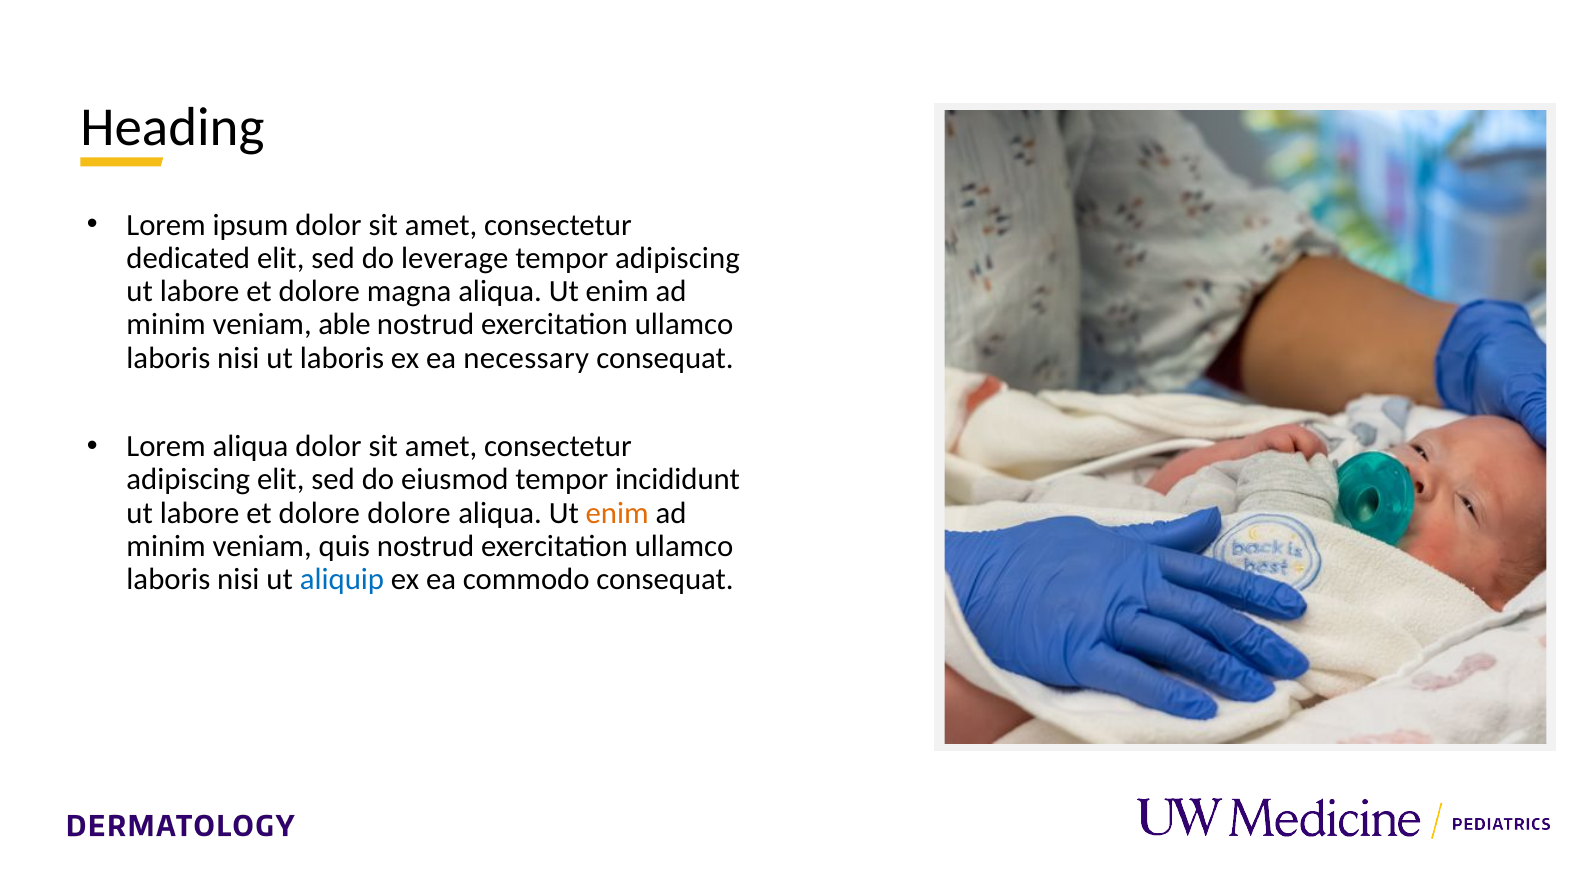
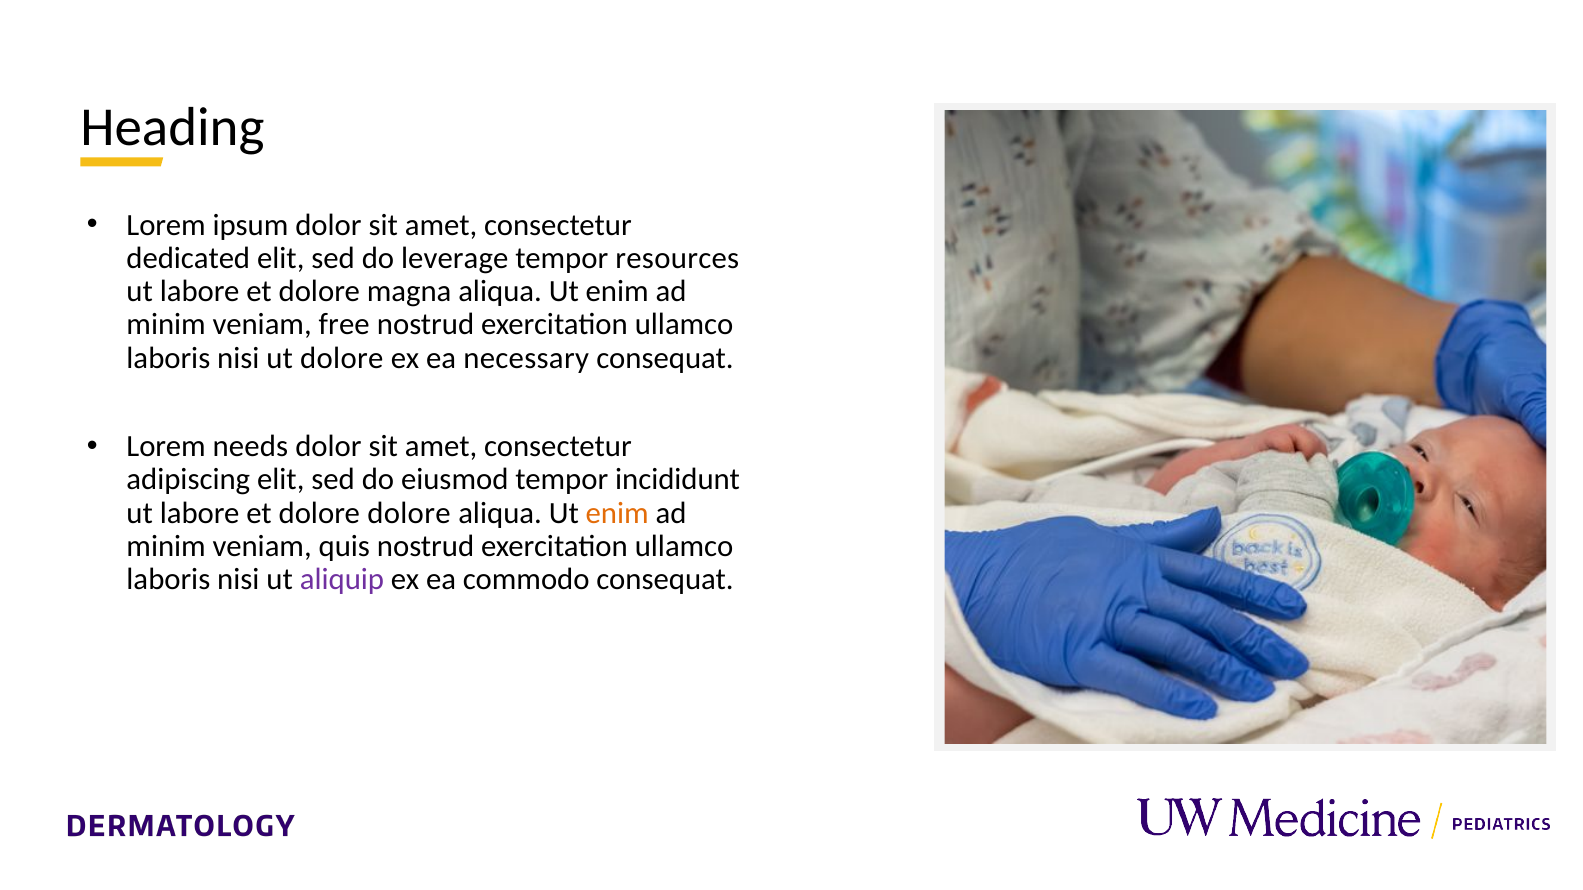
tempor adipiscing: adipiscing -> resources (677, 258)
able: able -> free (344, 325)
ut laboris: laboris -> dolore (342, 358)
Lorem aliqua: aliqua -> needs (250, 447)
aliquip colour: blue -> purple (342, 580)
